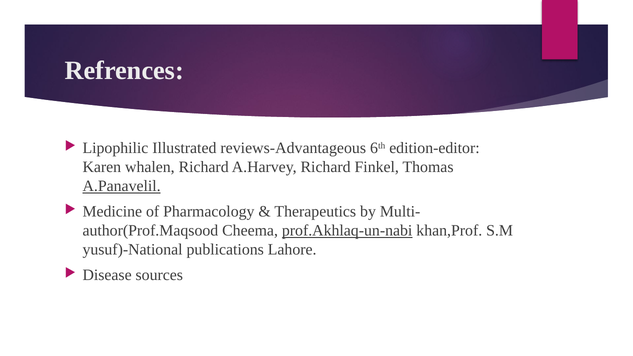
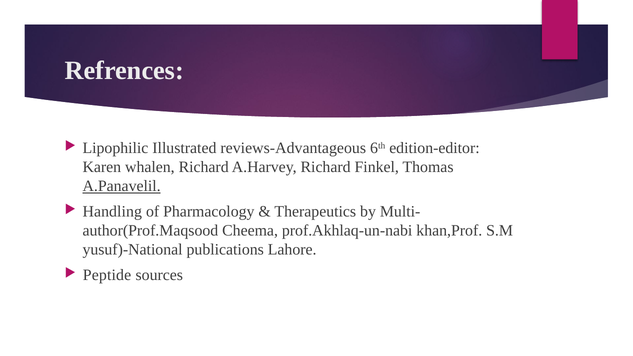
Medicine: Medicine -> Handling (112, 212)
prof.Akhlaq-un-nabi underline: present -> none (347, 231)
Disease: Disease -> Peptide (107, 275)
